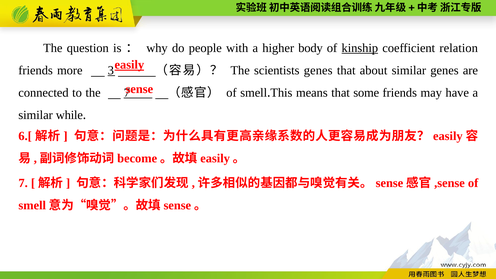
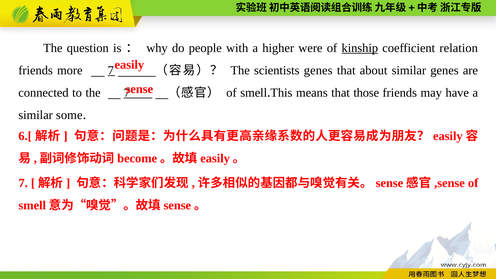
body: body -> were (310, 48)
easily underline: present -> none (129, 65)
more 3: 3 -> 7 (111, 70)
some: some -> those (366, 93)
while: while -> some (69, 115)
